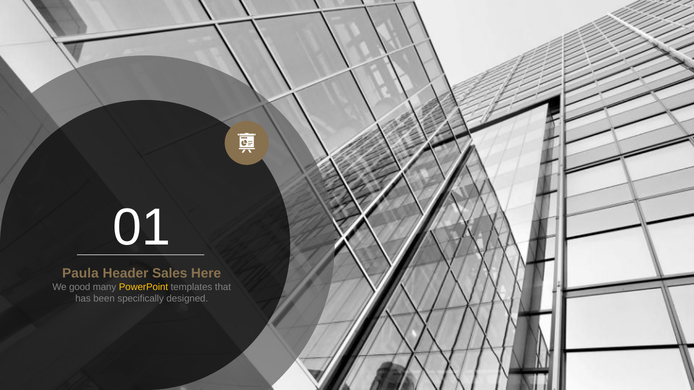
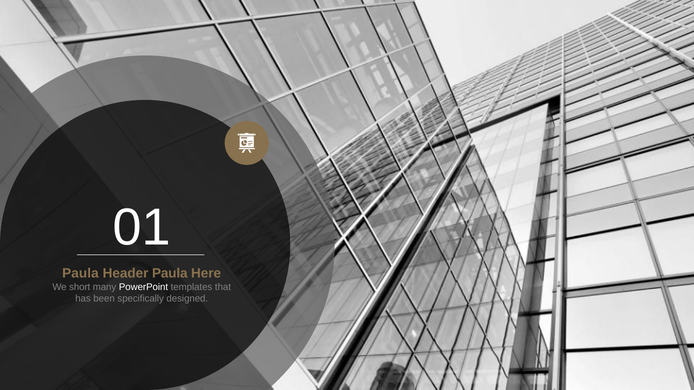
Header Sales: Sales -> Paula (170, 274)
good: good -> short (80, 287)
PowerPoint colour: yellow -> white (144, 287)
